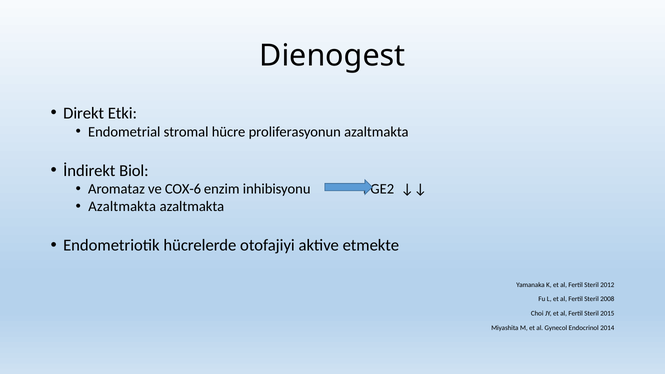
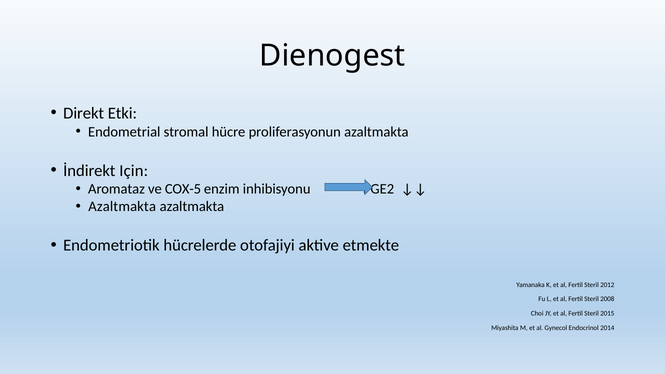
Biol: Biol -> Için (134, 171)
COX-6: COX-6 -> COX-5 (183, 189)
